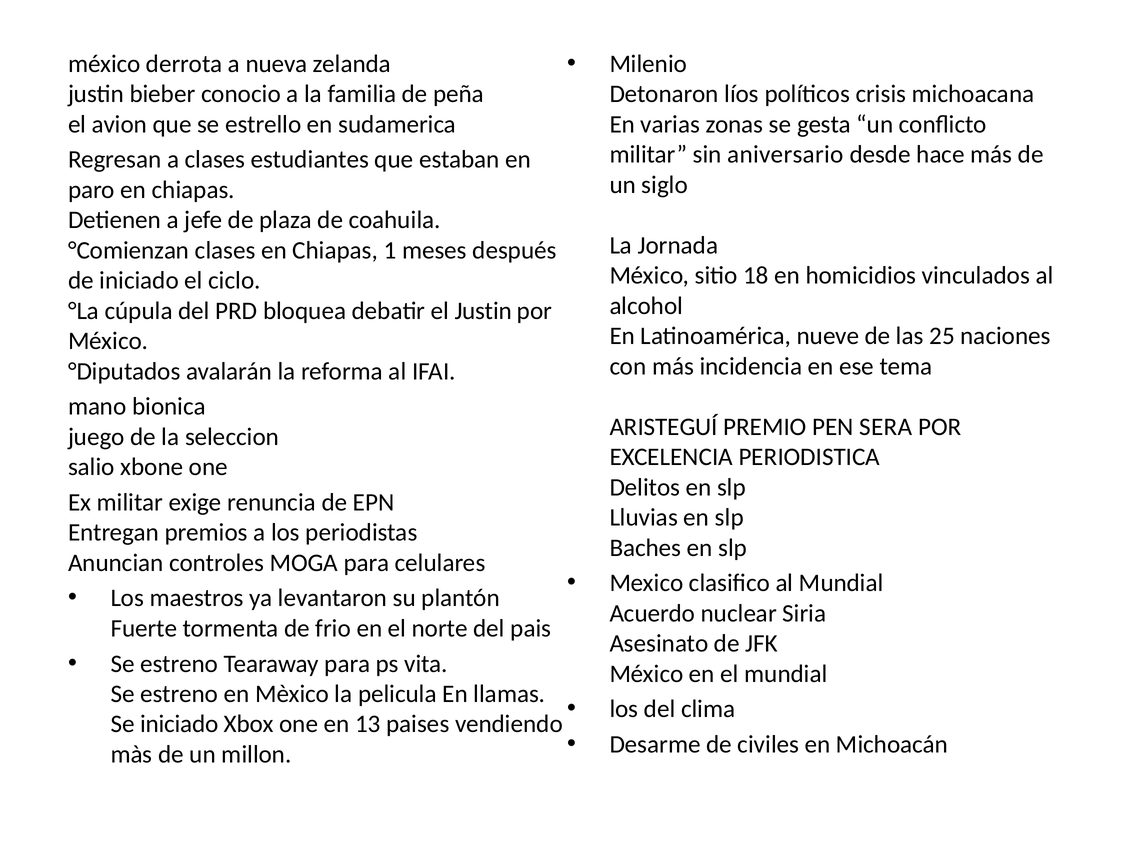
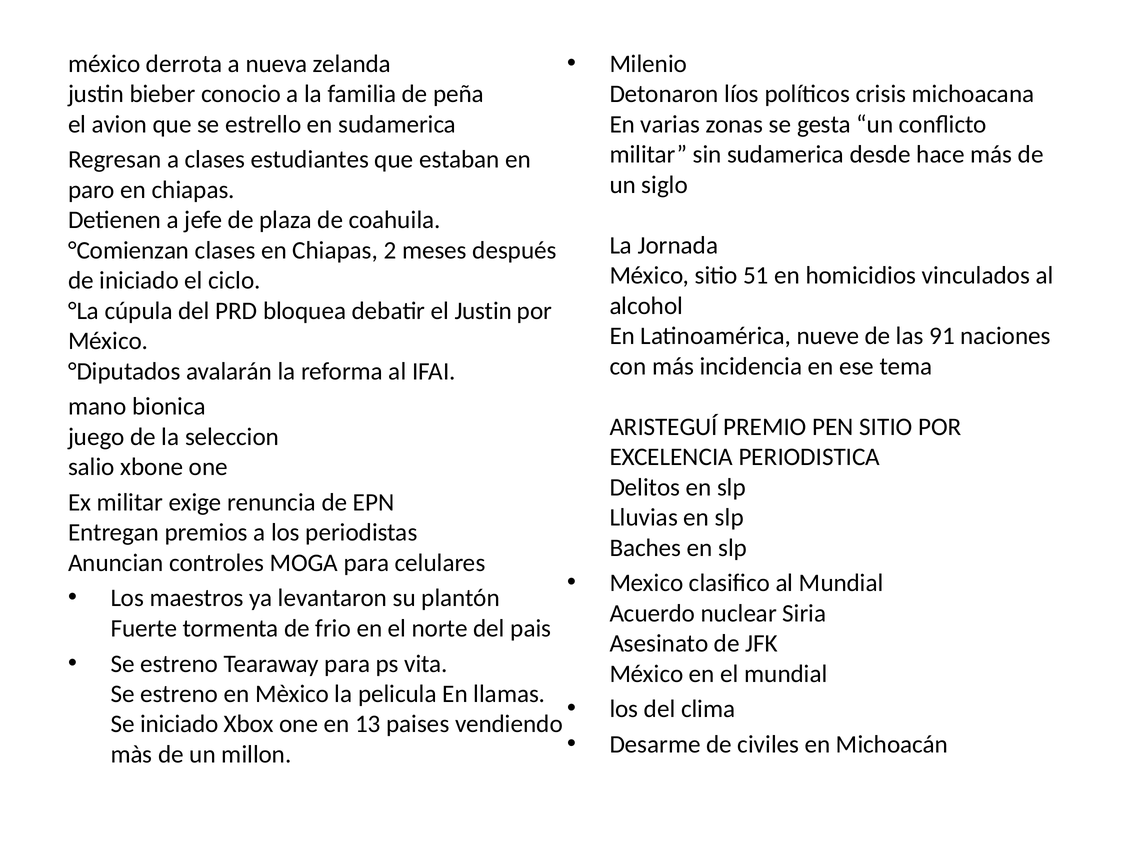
sin aniversario: aniversario -> sudamerica (786, 154)
1: 1 -> 2 (390, 250)
18: 18 -> 51 (756, 275)
25: 25 -> 91 (942, 336)
PEN SERA: SERA -> SITIO (886, 426)
